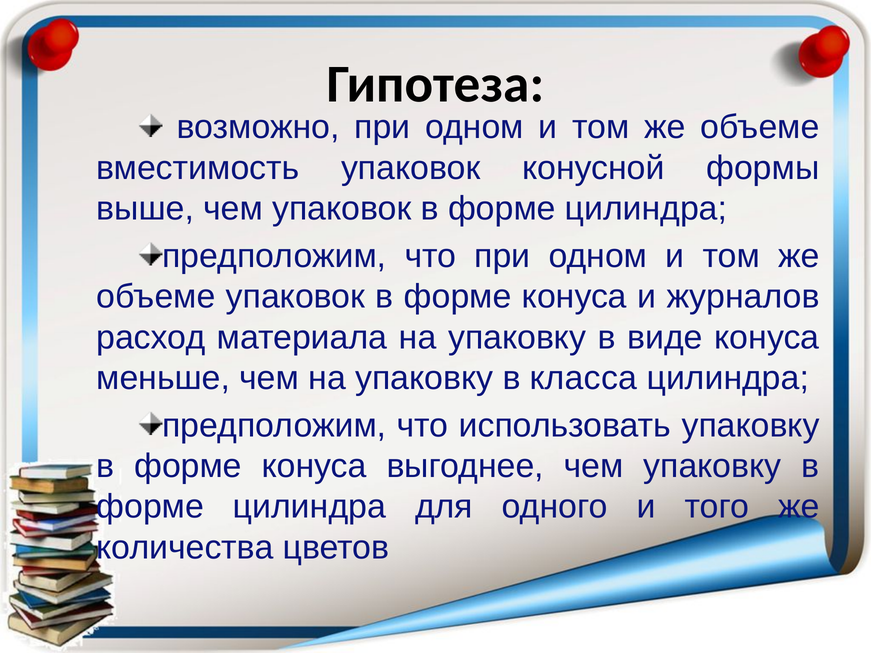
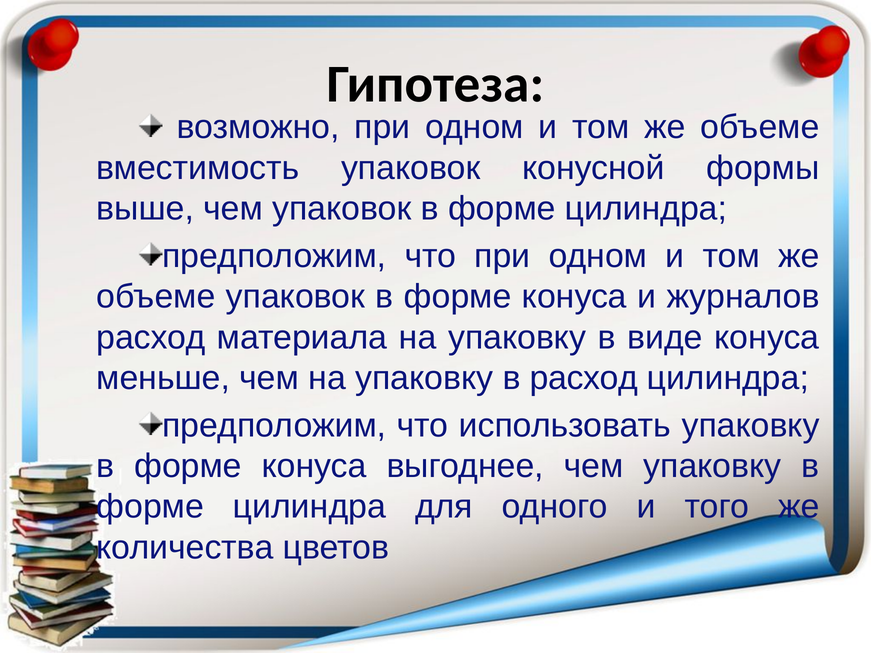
в класса: класса -> расход (584, 378)
